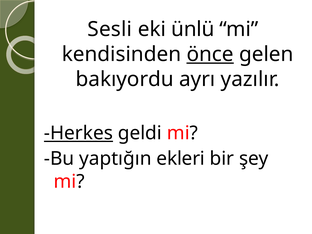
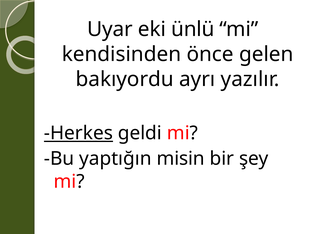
Sesli: Sesli -> Uyar (110, 29)
önce underline: present -> none (210, 54)
ekleri: ekleri -> misin (181, 159)
